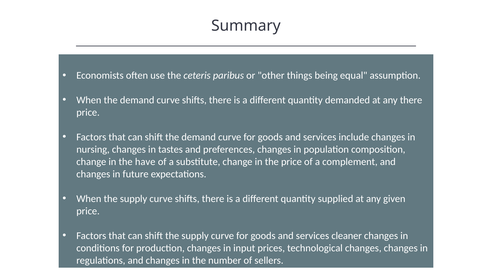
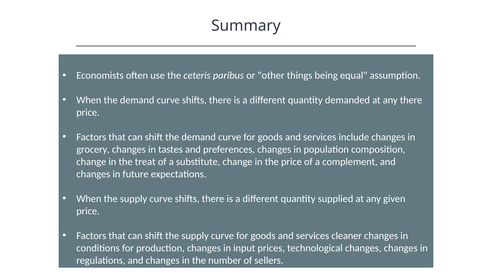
nursing: nursing -> grocery (93, 149)
have: have -> treat (145, 162)
